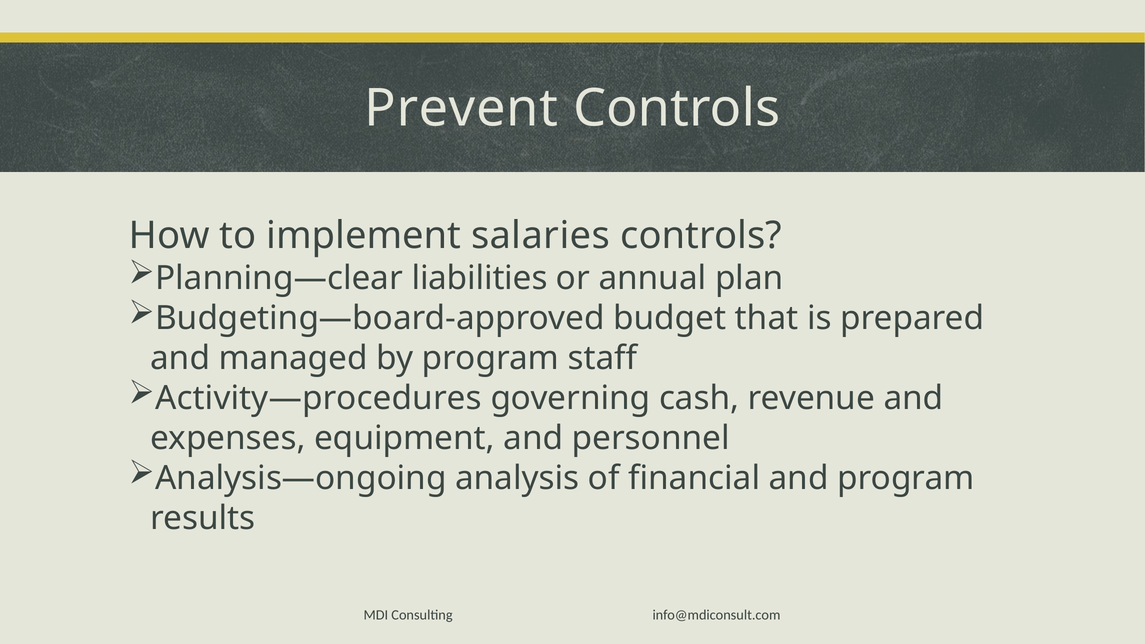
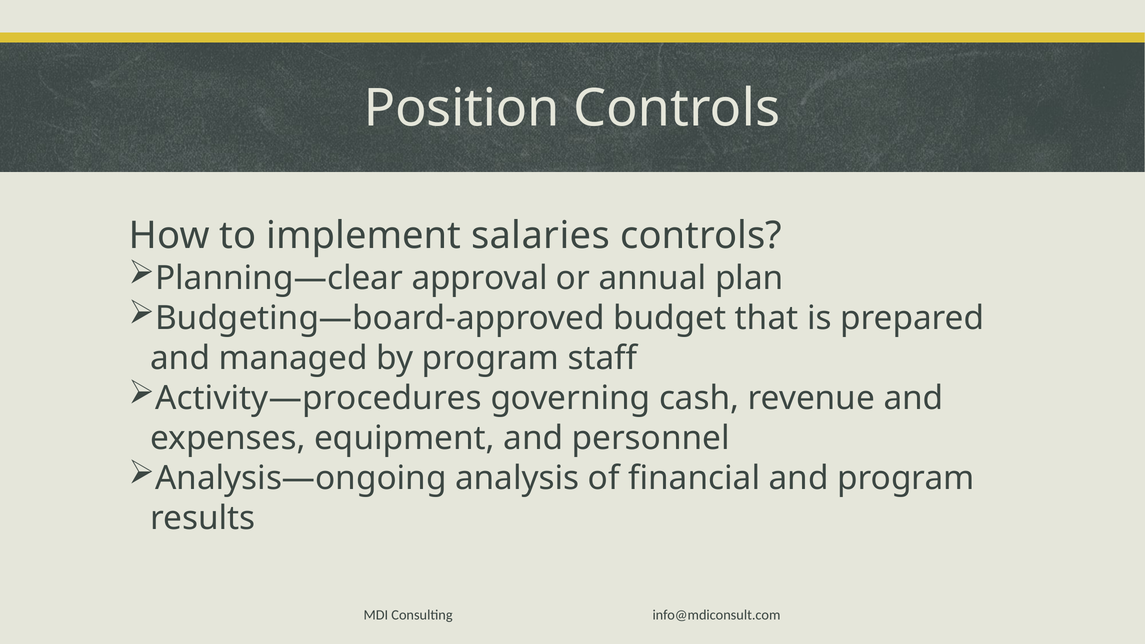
Prevent: Prevent -> Position (462, 108)
liabilities: liabilities -> approval (480, 278)
